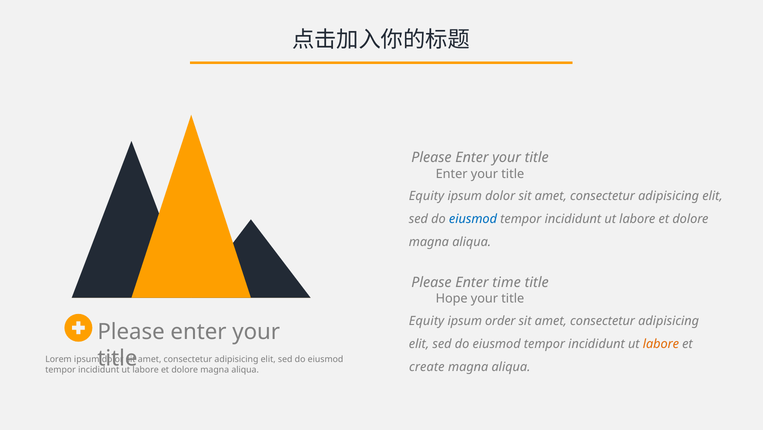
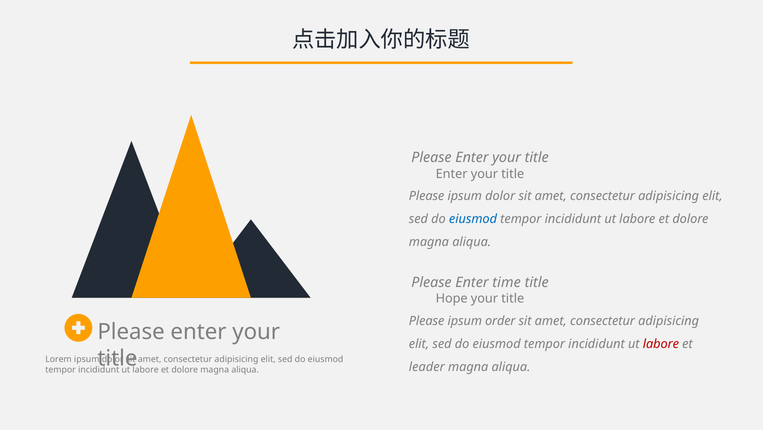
Equity: Equity -> Please (427, 196)
Equity: Equity -> Please (427, 321)
labore colour: orange -> red (661, 343)
create: create -> leader (427, 366)
